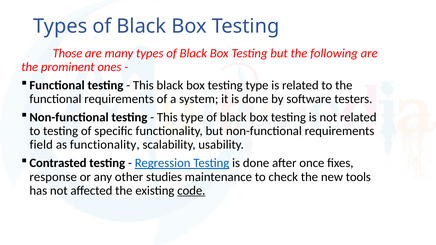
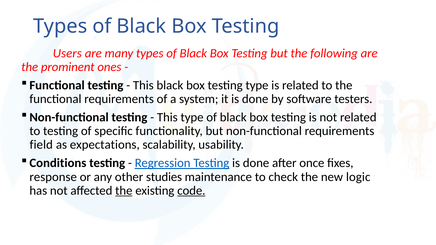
Those: Those -> Users (67, 53)
as functionality: functionality -> expectations (105, 145)
Contrasted: Contrasted -> Conditions (58, 163)
tools: tools -> logic (358, 177)
the underline: none -> present (124, 191)
